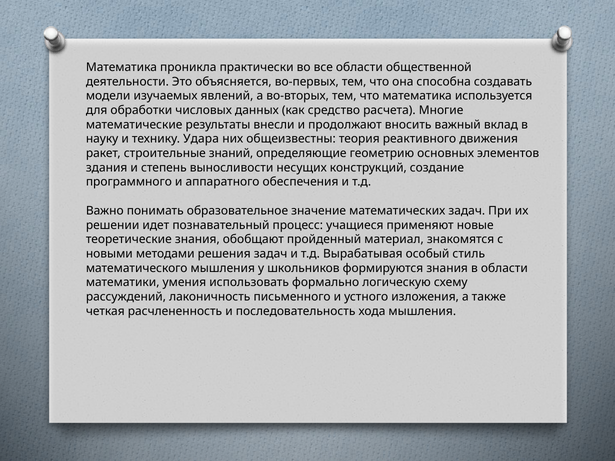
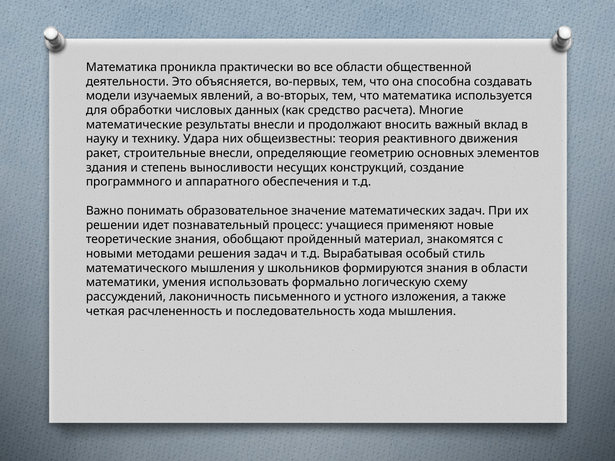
строительные знаний: знаний -> внесли (231, 153)
